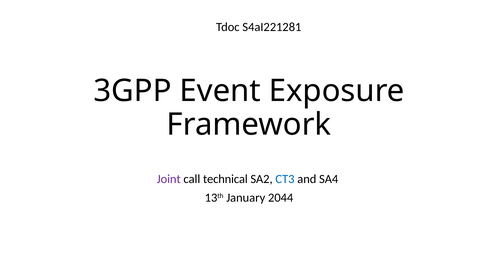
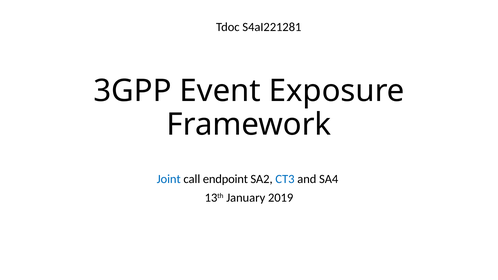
Joint colour: purple -> blue (169, 179)
technical: technical -> endpoint (225, 179)
2044: 2044 -> 2019 (281, 198)
